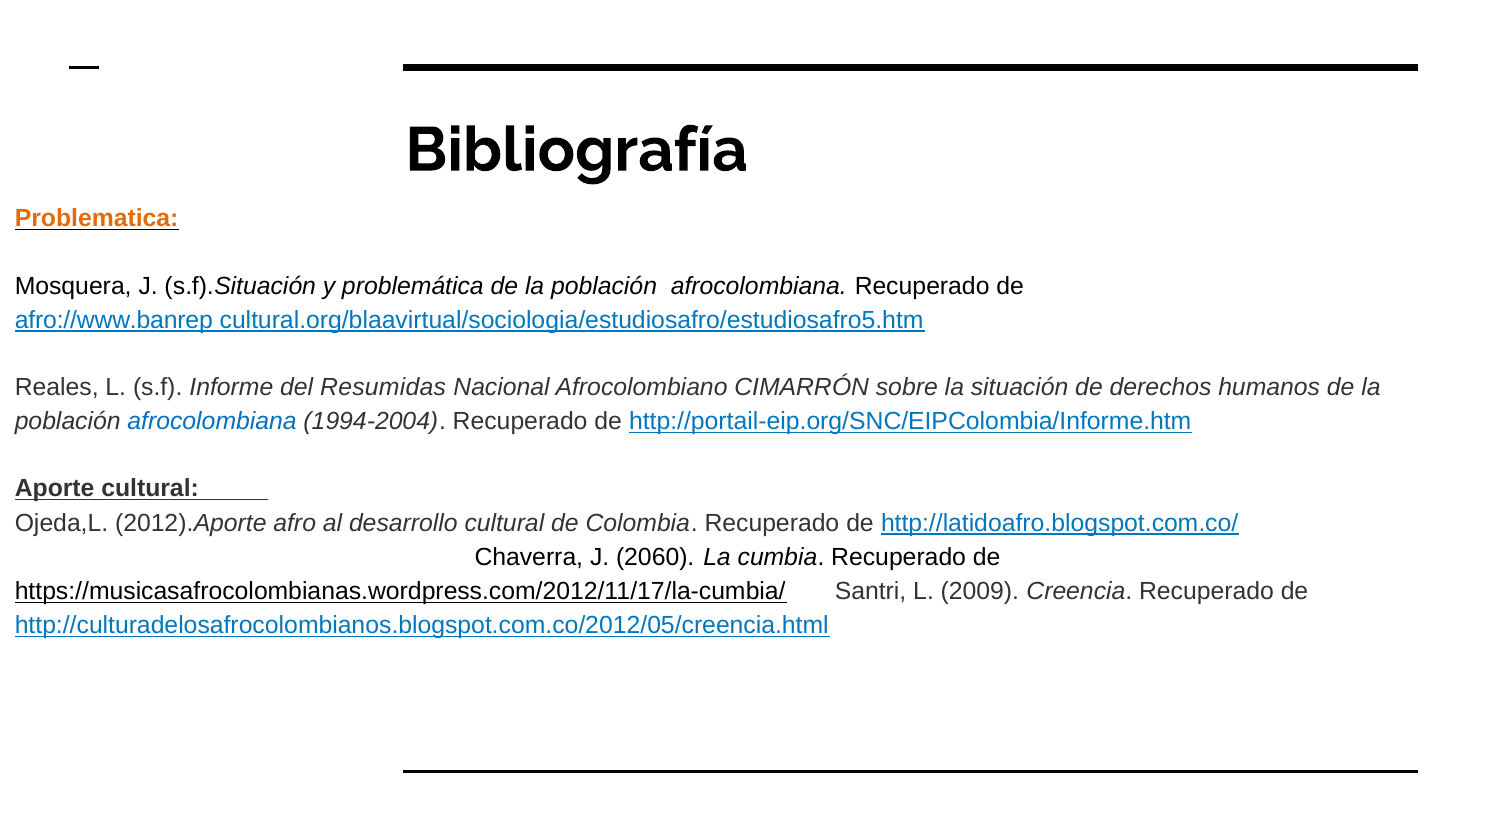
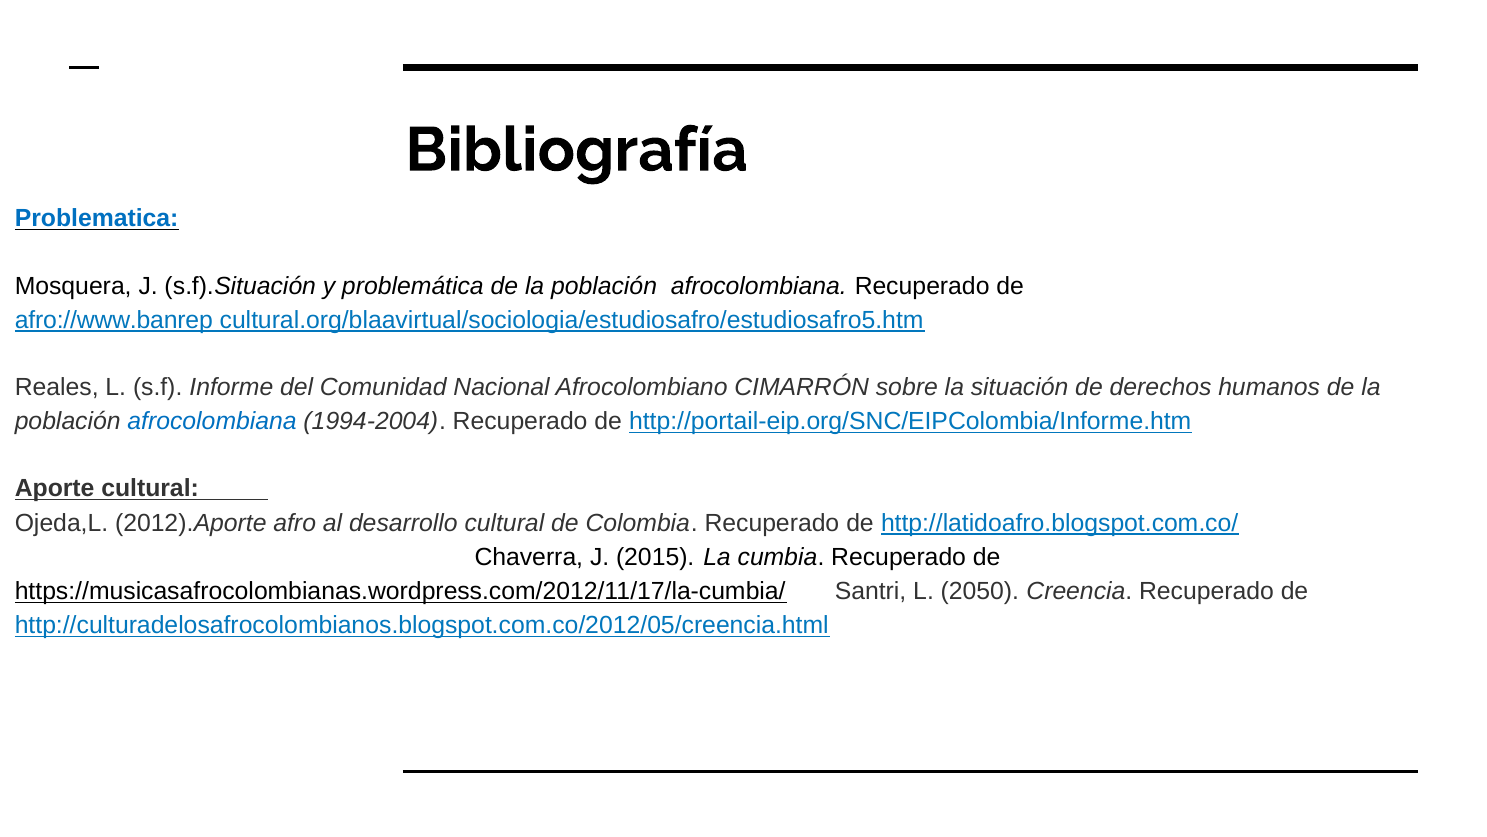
Problematica colour: orange -> blue (97, 219)
Resumidas: Resumidas -> Comunidad (383, 387)
2060: 2060 -> 2015 (655, 557)
2009: 2009 -> 2050 (980, 591)
